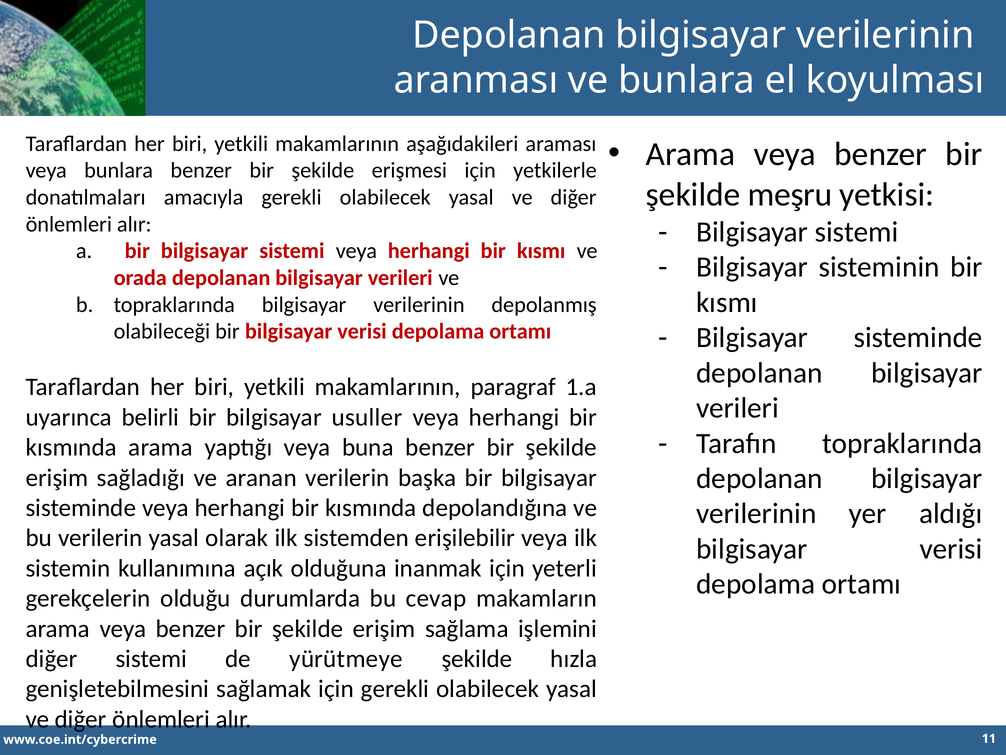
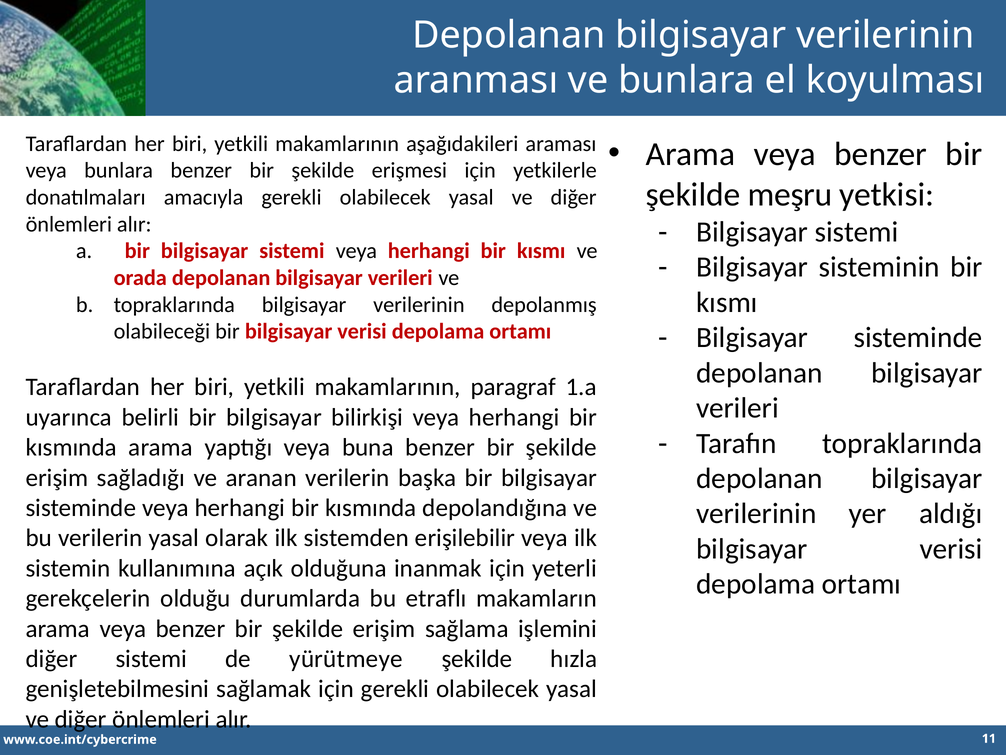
usuller: usuller -> bilirkişi (367, 417)
cevap: cevap -> etraflı (436, 598)
